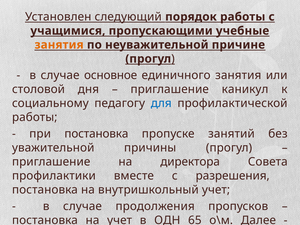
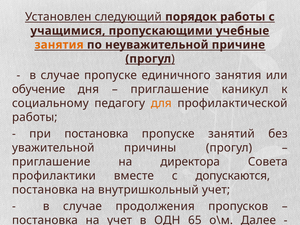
случае основное: основное -> пропуске (111, 75)
столовой: столовой -> обучение (39, 89)
для colour: blue -> orange (161, 103)
разрешения: разрешения -> допускаются (233, 176)
